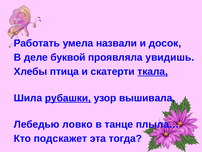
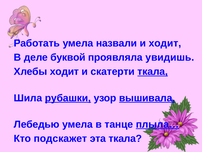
и досок: досок -> ходит (165, 43)
Хлебы птица: птица -> ходит (64, 71)
вышивала underline: none -> present (147, 98)
Лебедью ловко: ловко -> умела (78, 124)
плыла… underline: none -> present (157, 124)
эта тогда: тогда -> ткала (125, 138)
